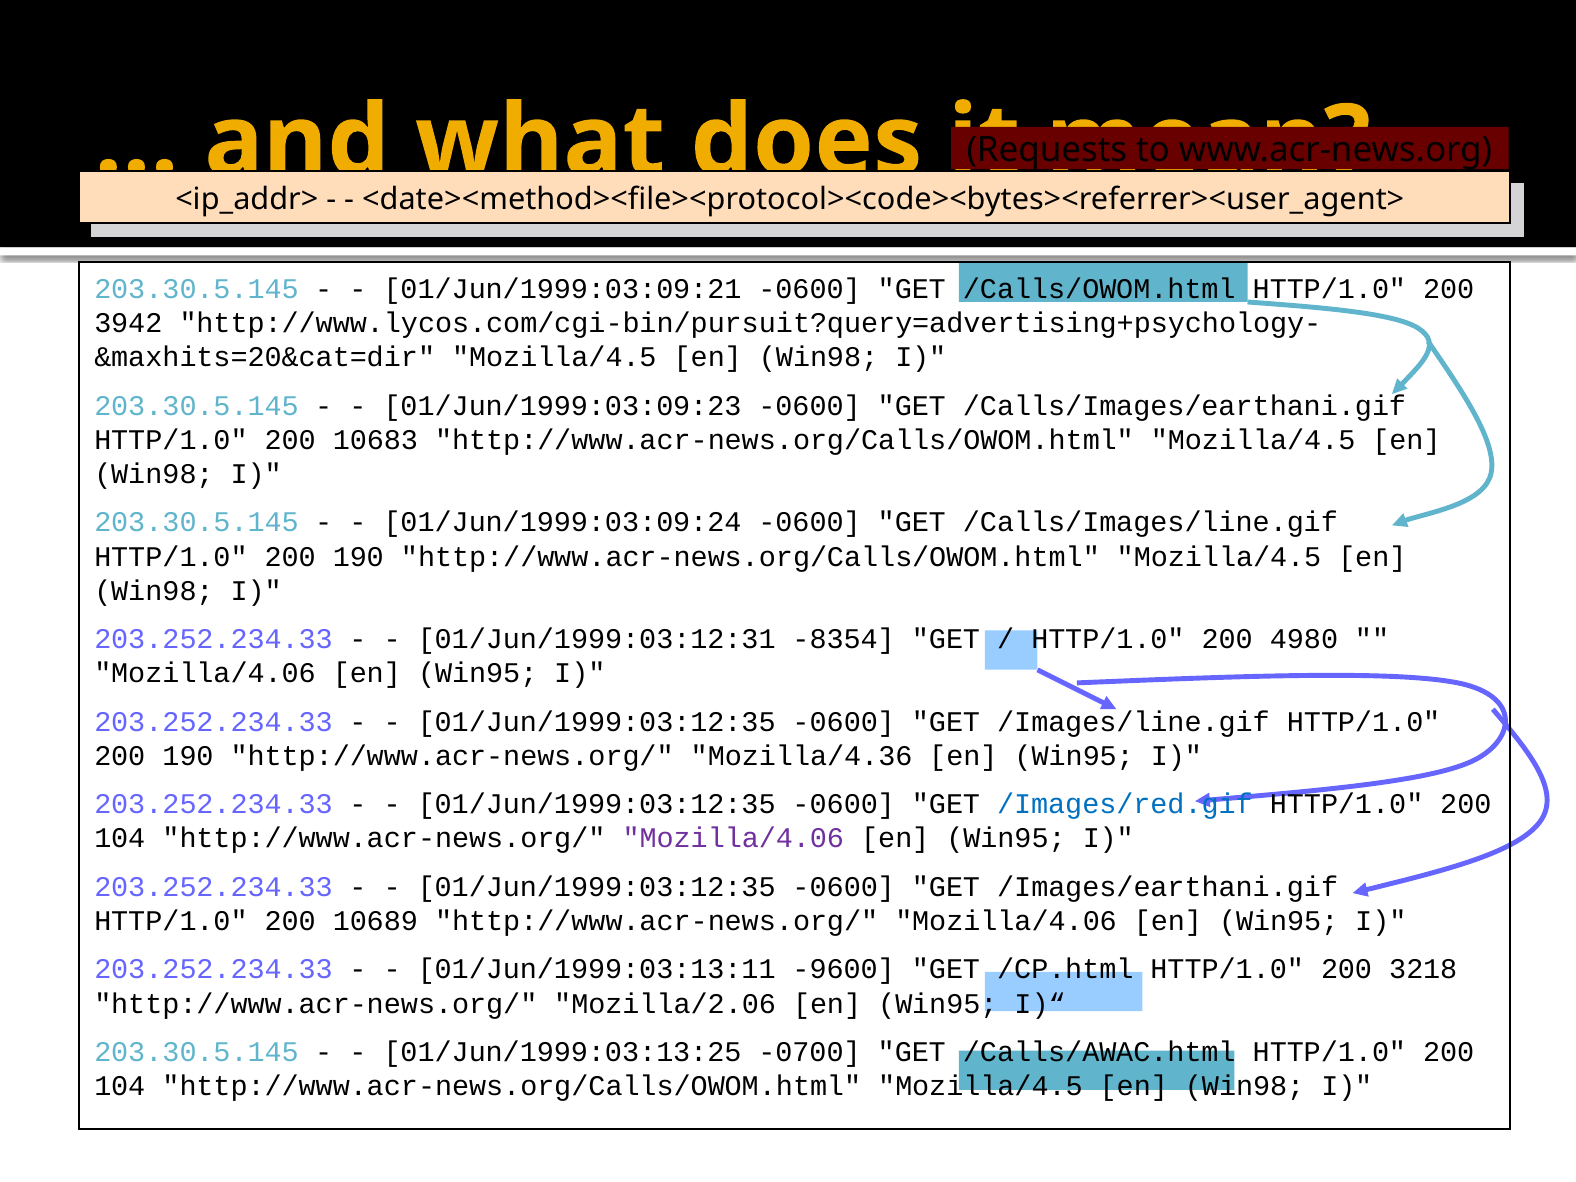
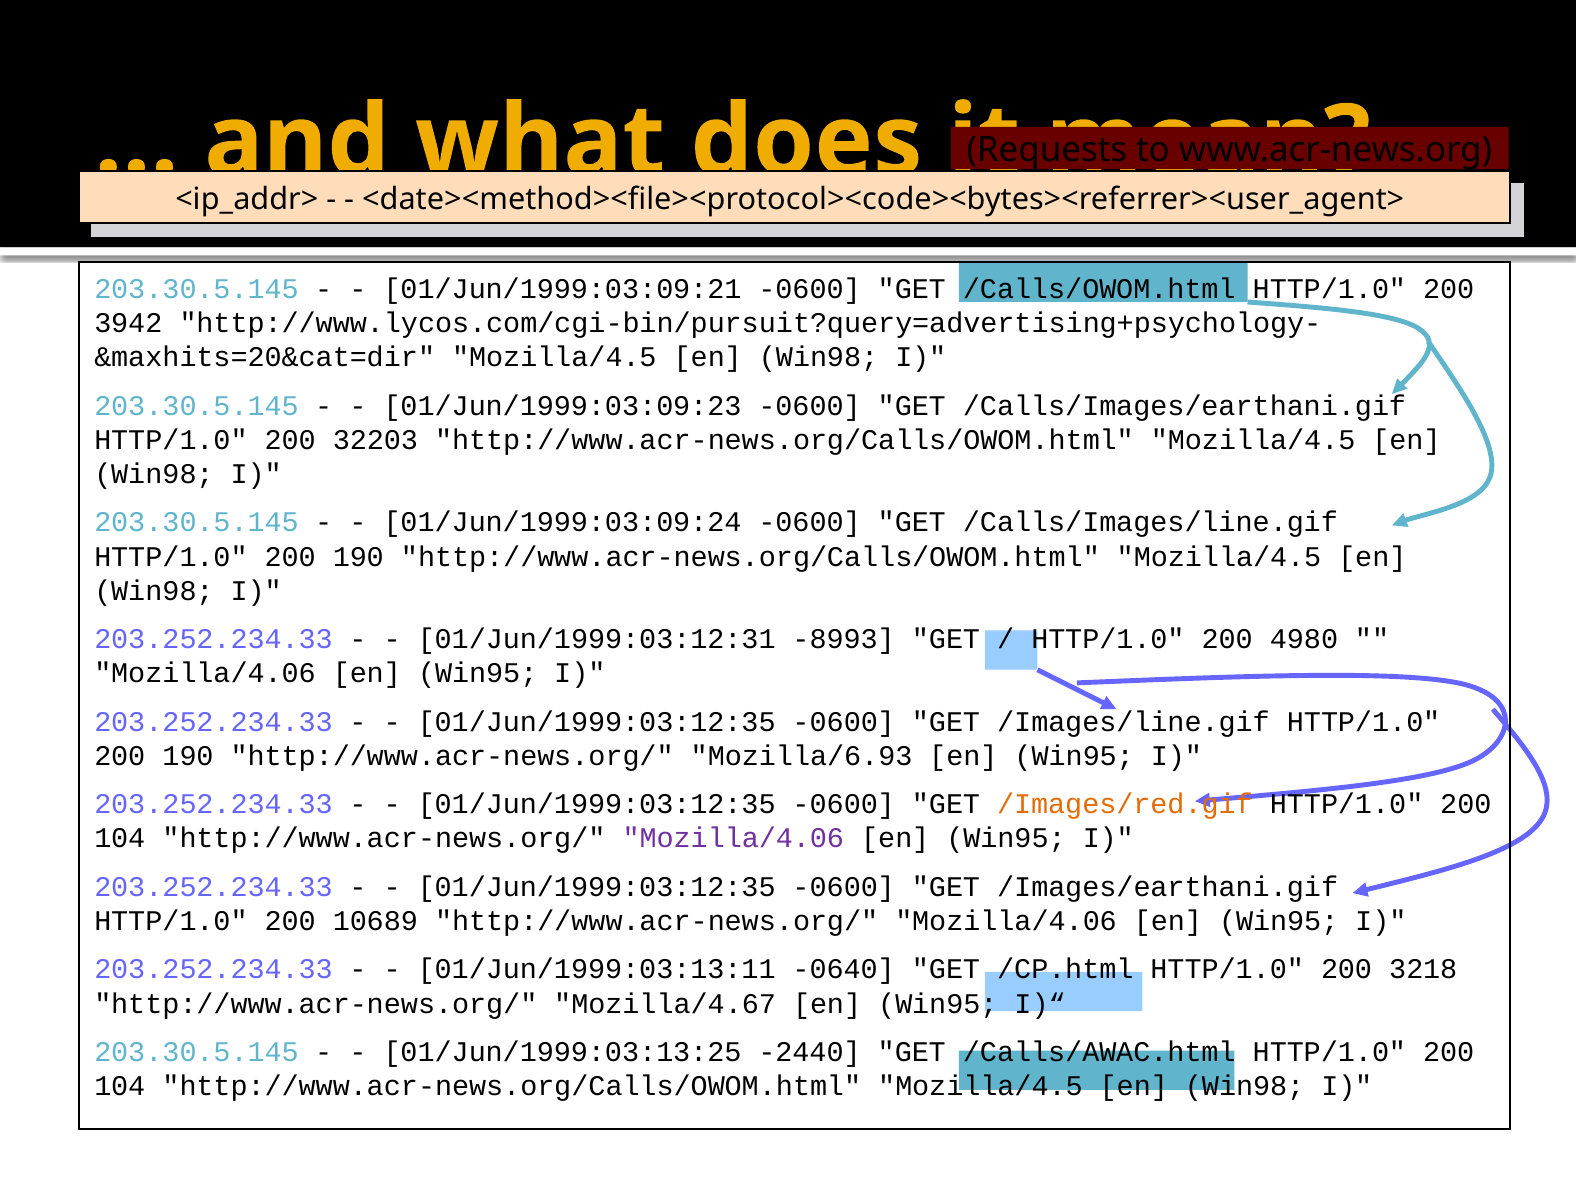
10683: 10683 -> 32203 (375, 440)
-8354: -8354 -> -8993 (844, 639)
Mozilla/4.36: Mozilla/4.36 -> Mozilla/6.93 (802, 756)
/Images/red.gif colour: blue -> orange (1125, 804)
-9600: -9600 -> -0640 (844, 970)
Mozilla/2.06: Mozilla/2.06 -> Mozilla/4.67 (665, 1004)
-0700: -0700 -> -2440 (809, 1052)
